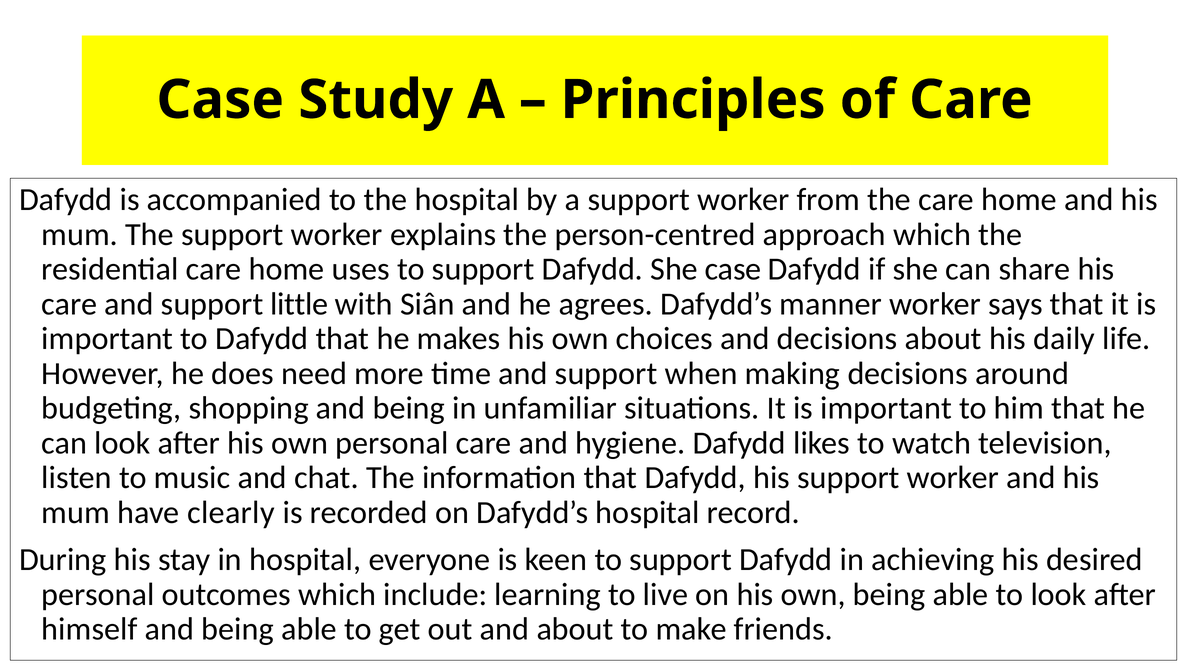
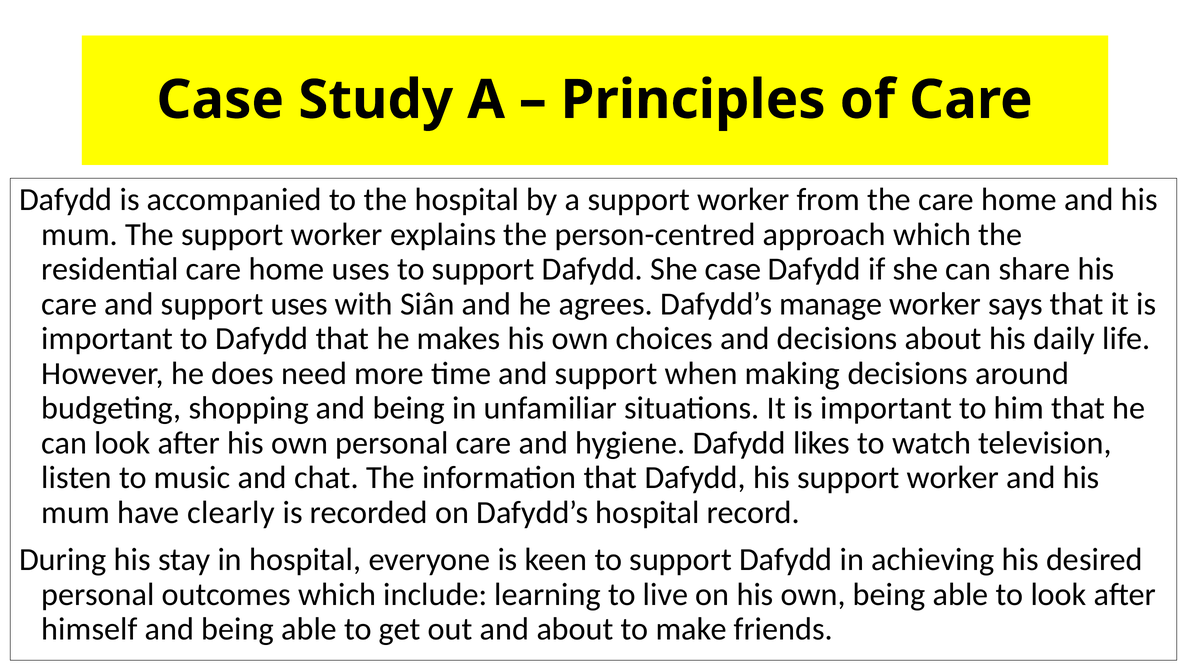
support little: little -> uses (299, 304)
manner: manner -> manage (831, 304)
